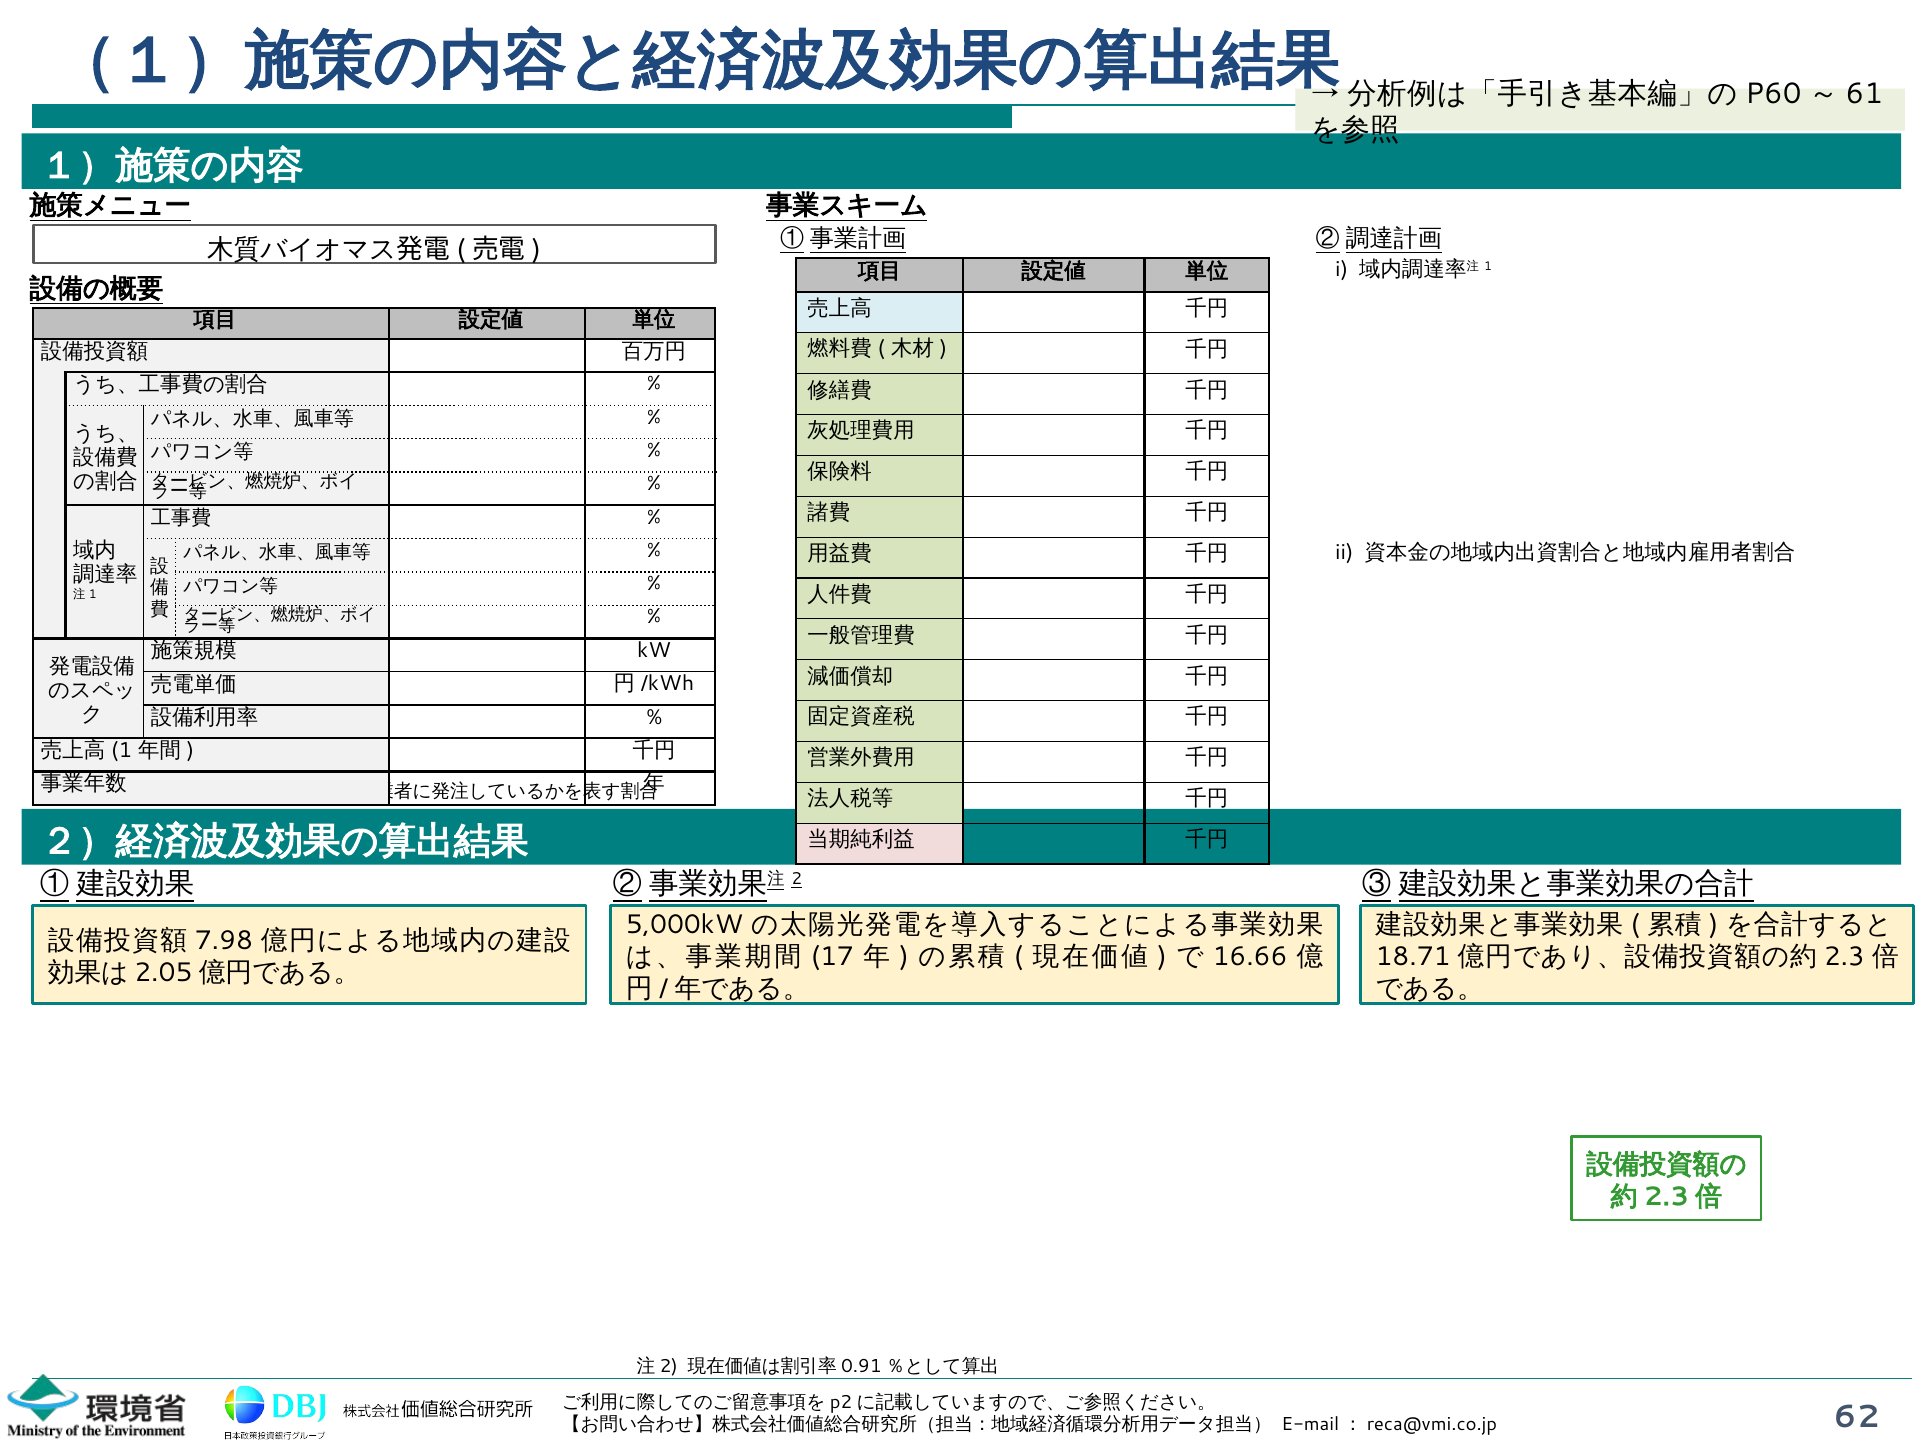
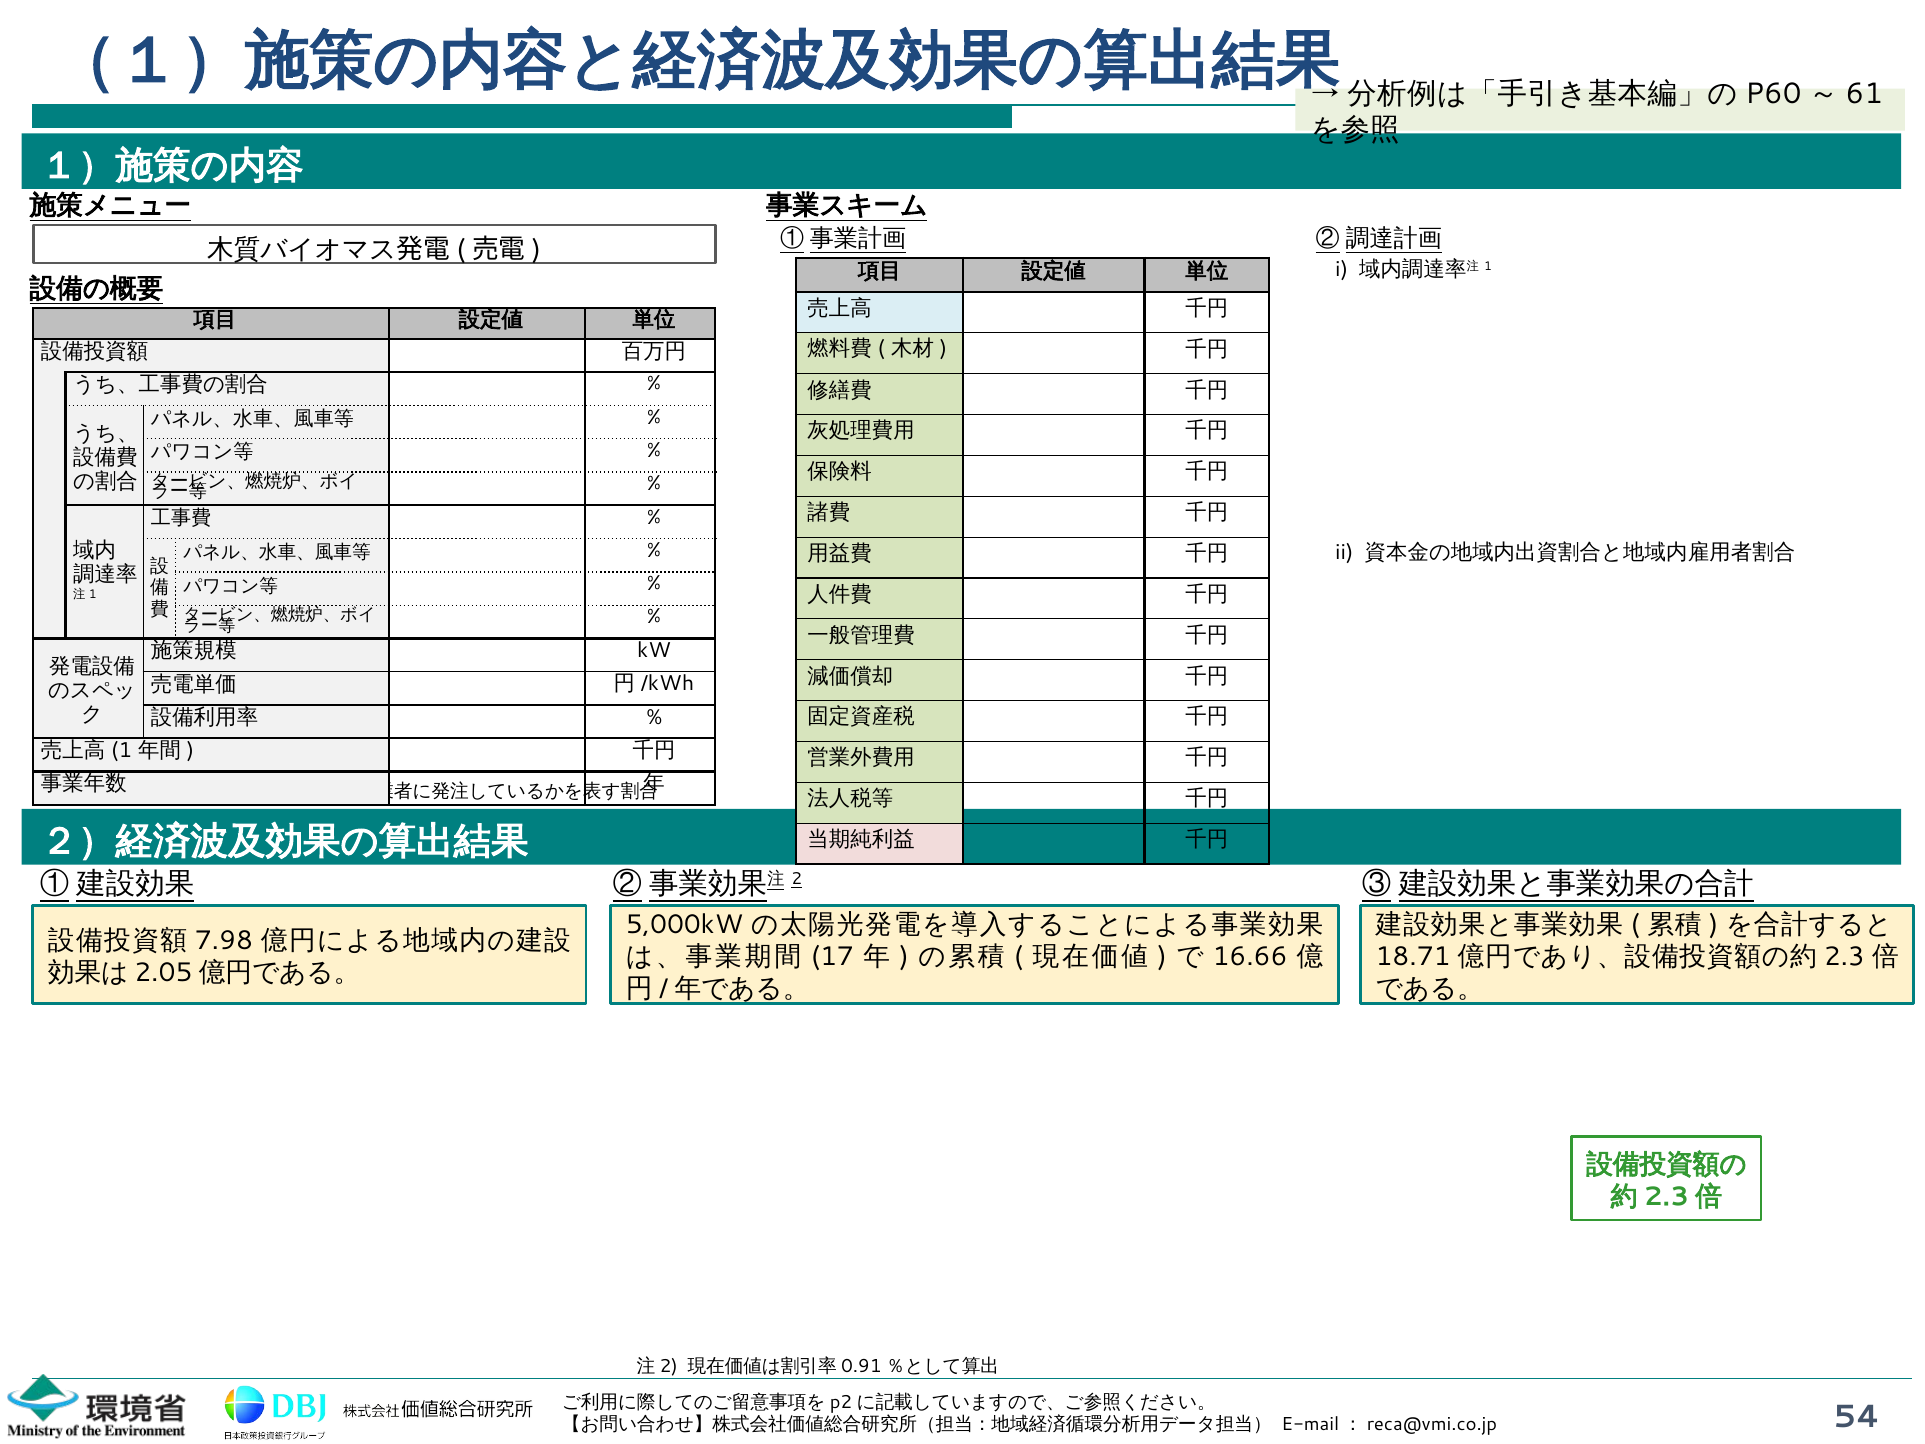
62: 62 -> 54 (1857, 1417)
